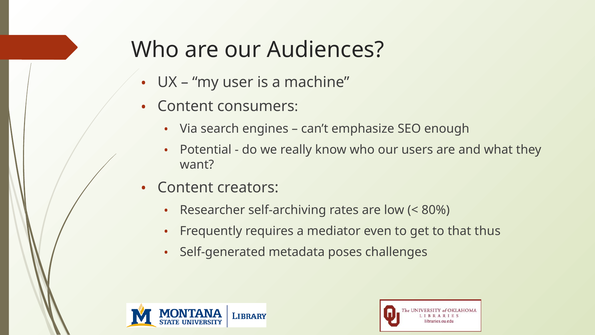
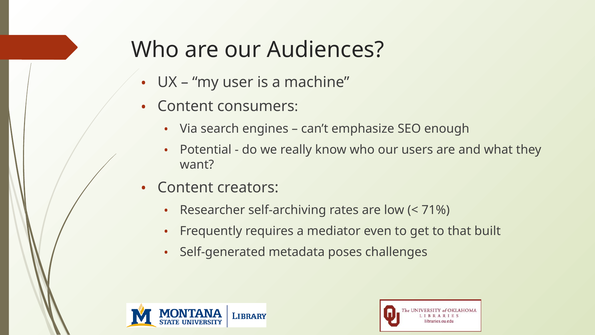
80%: 80% -> 71% (436, 210)
thus: thus -> built (488, 231)
